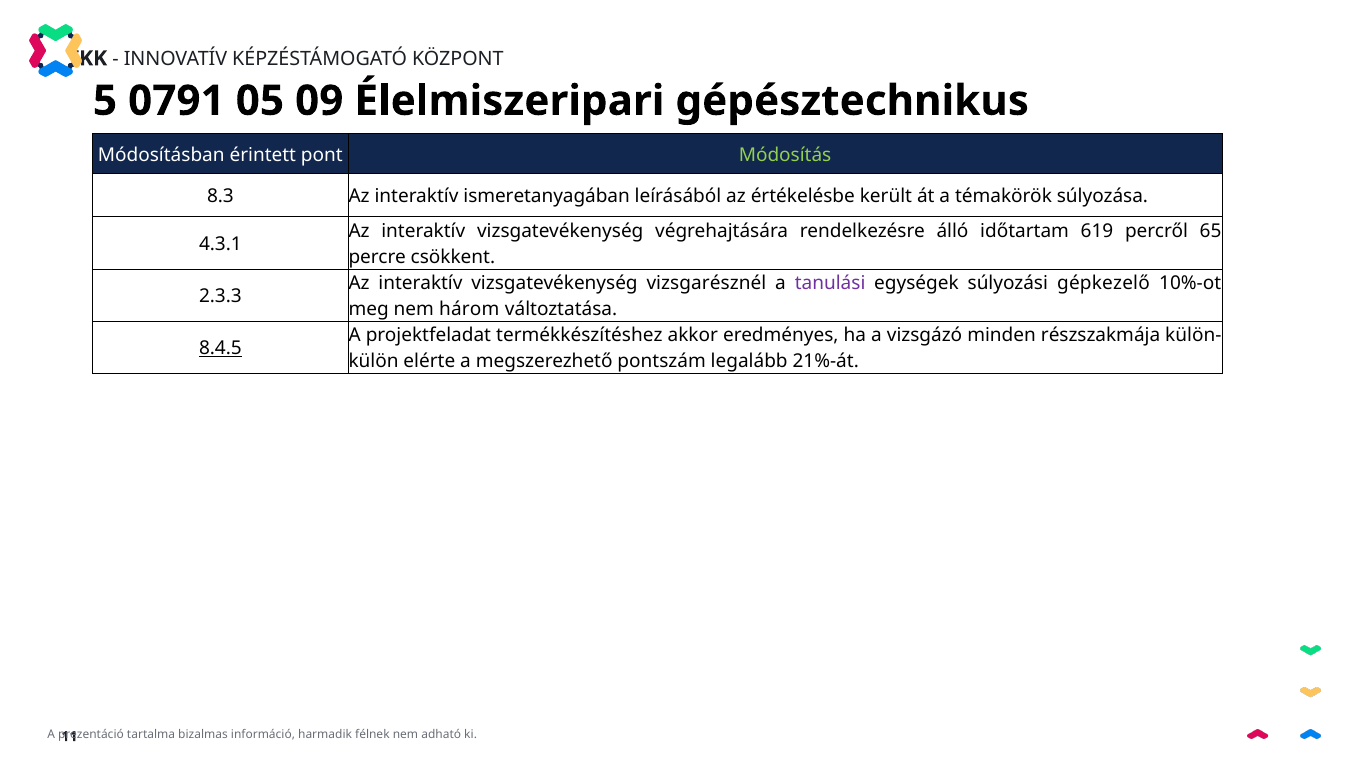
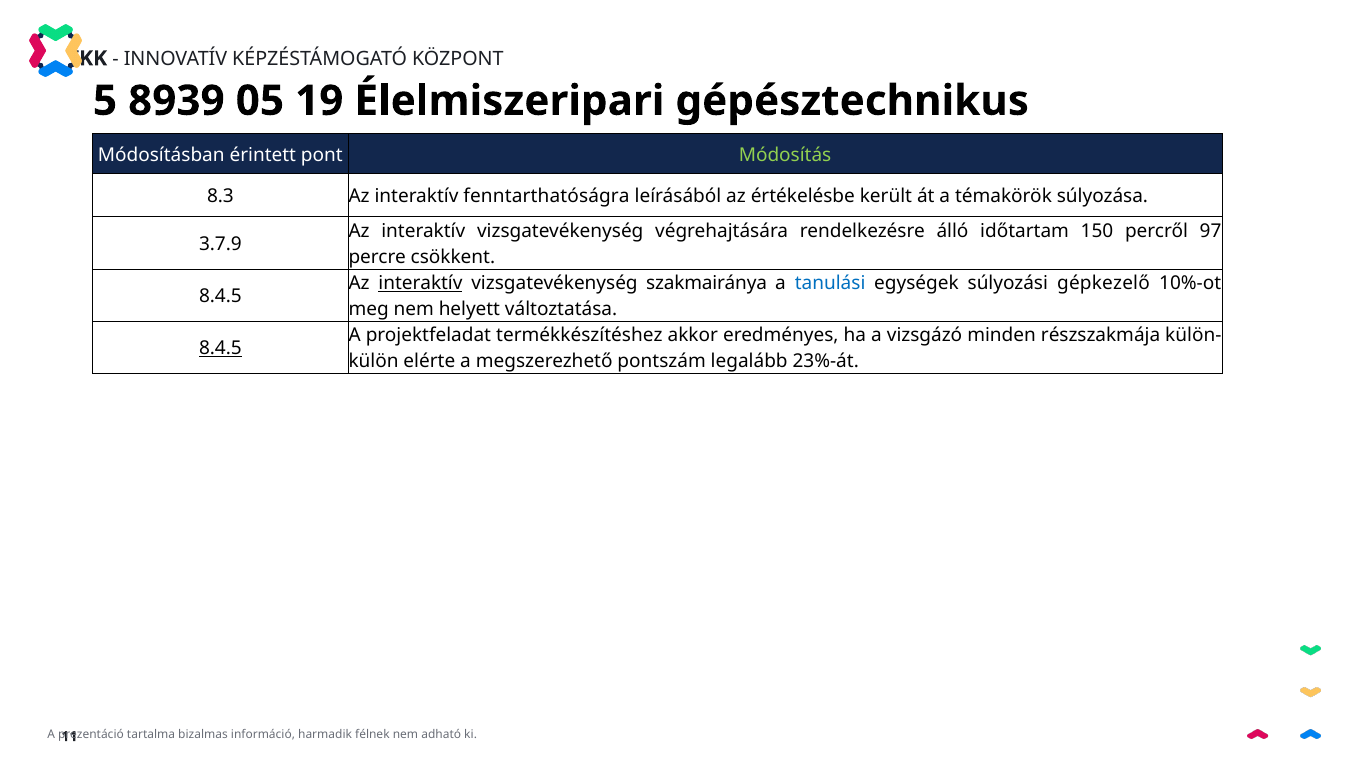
0791: 0791 -> 8939 (176, 101)
09: 09 -> 19 (319, 101)
ismeretanyagában: ismeretanyagában -> fenntarthatóságra (547, 196)
619: 619 -> 150 (1097, 231)
65: 65 -> 97 (1211, 231)
4.3.1: 4.3.1 -> 3.7.9 (220, 244)
interaktív underline: none -> present (420, 283)
vizsgarésznél: vizsgarésznél -> szakmairánya (707, 283)
tanulási colour: purple -> blue (830, 283)
2.3.3: 2.3.3 -> 8.4.5 (220, 296)
három: három -> helyett (469, 309)
21%-át: 21%-át -> 23%-át (826, 361)
